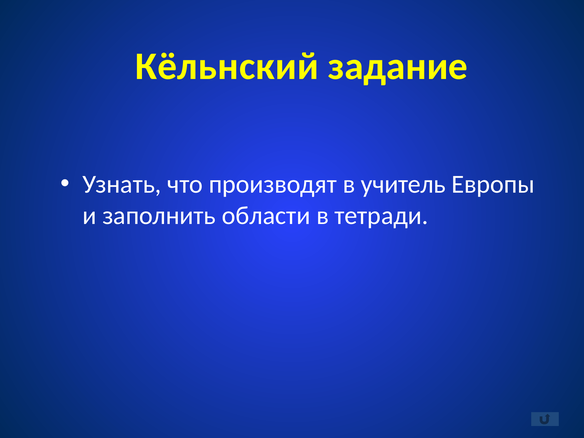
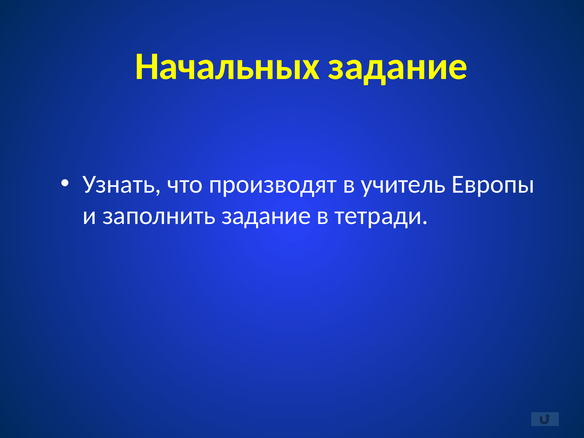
Кёльнский: Кёльнский -> Начальных (227, 66)
заполнить области: области -> задание (266, 216)
